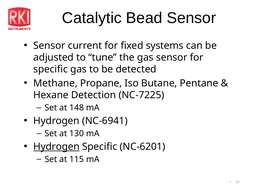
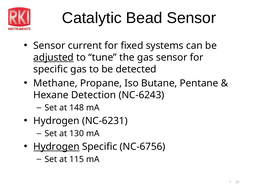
adjusted underline: none -> present (54, 58)
NC-7225: NC-7225 -> NC-6243 (141, 95)
NC-6941: NC-6941 -> NC-6231 (105, 121)
NC-6201: NC-6201 -> NC-6756 (143, 147)
